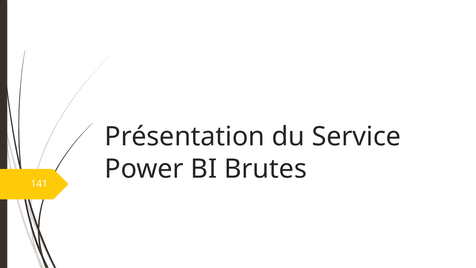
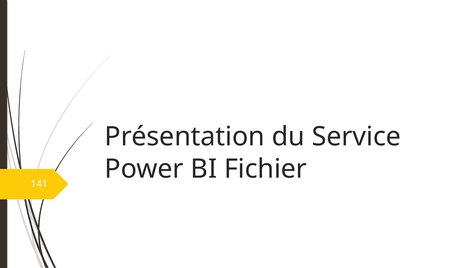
Brutes: Brutes -> Fichier (266, 169)
